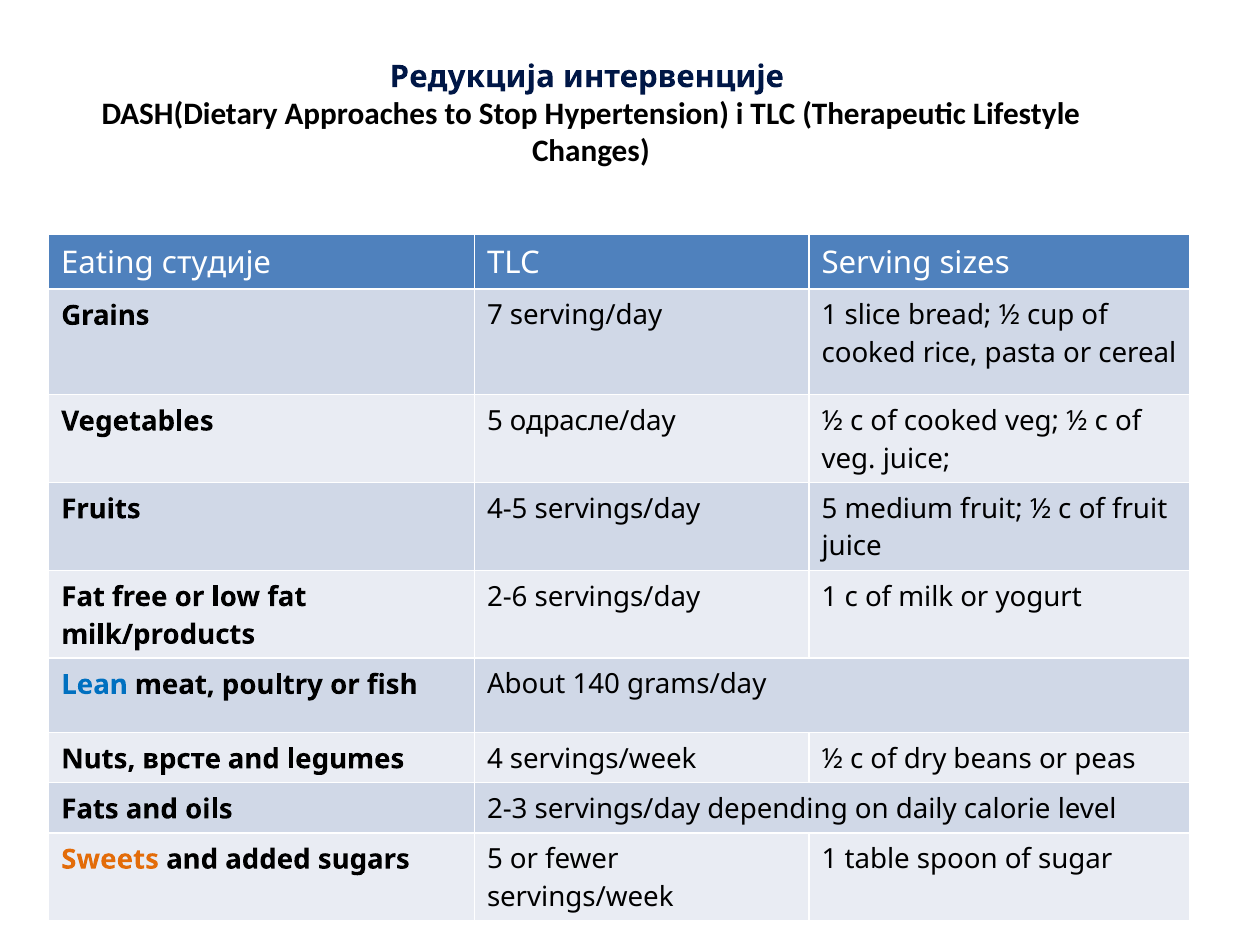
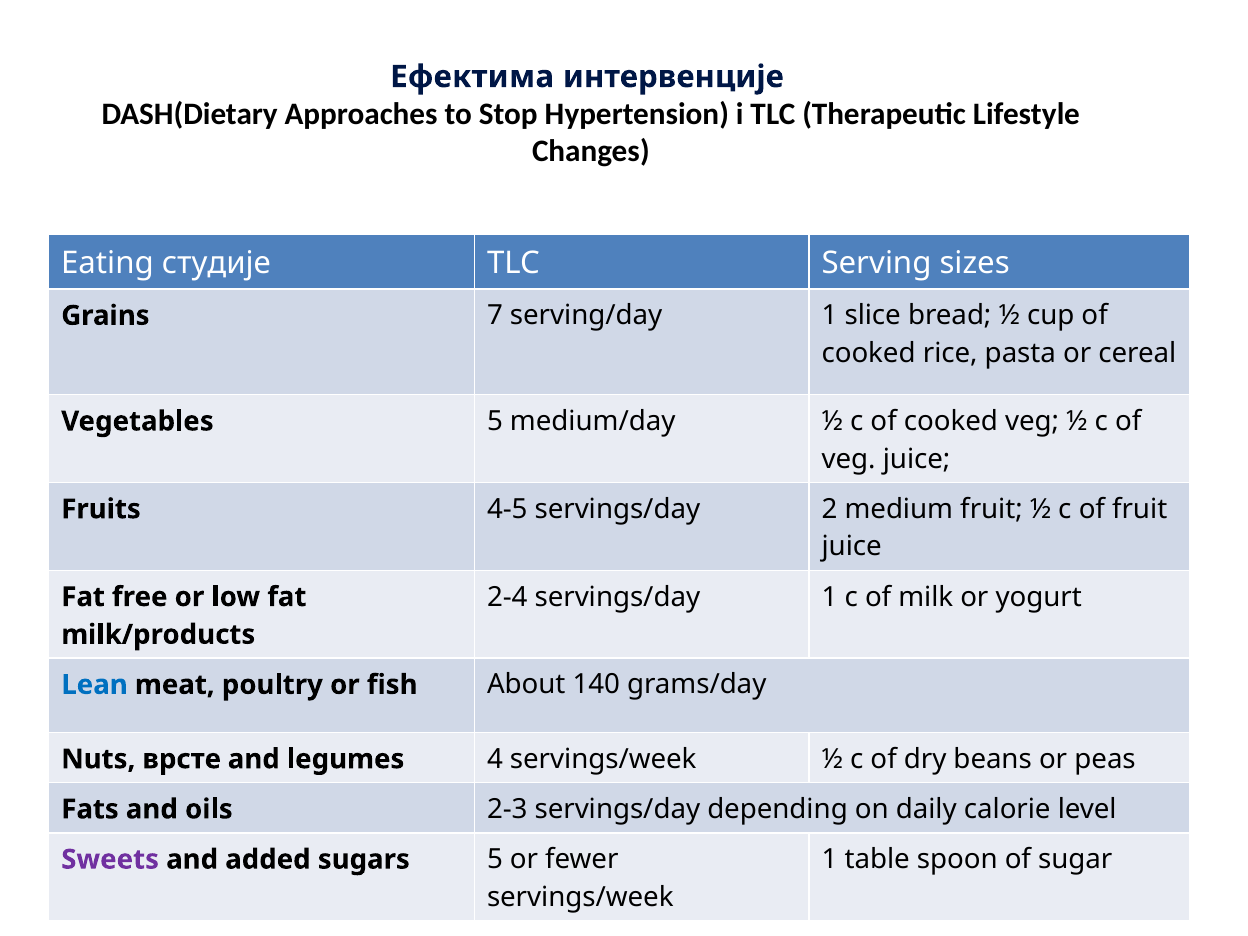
Редукција: Редукција -> Ефектима (472, 77)
одрасле/day: одрасле/day -> medium/day (593, 421)
servings/day 5: 5 -> 2 (830, 509)
2-6: 2-6 -> 2-4 (507, 597)
Sweets colour: orange -> purple (110, 859)
